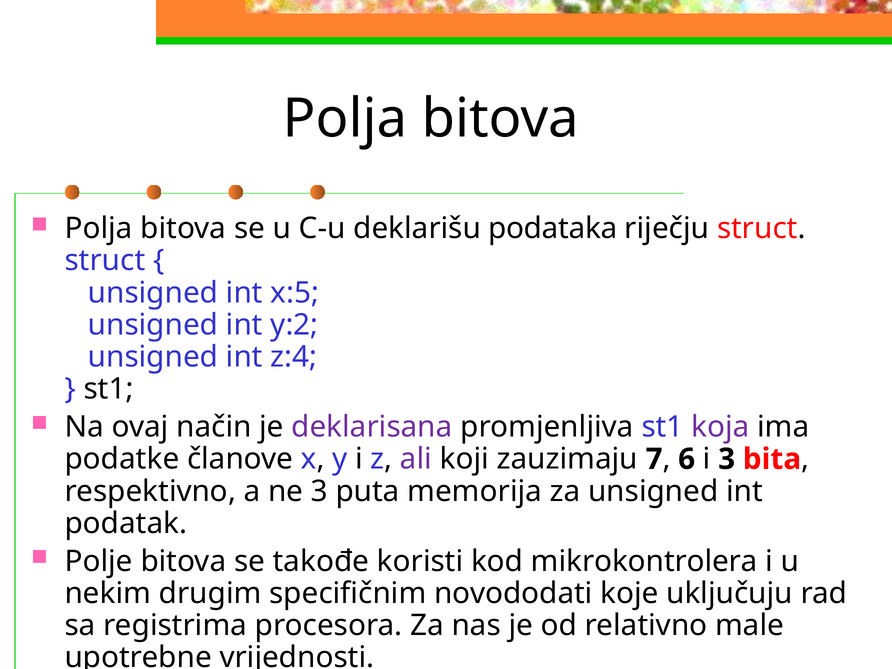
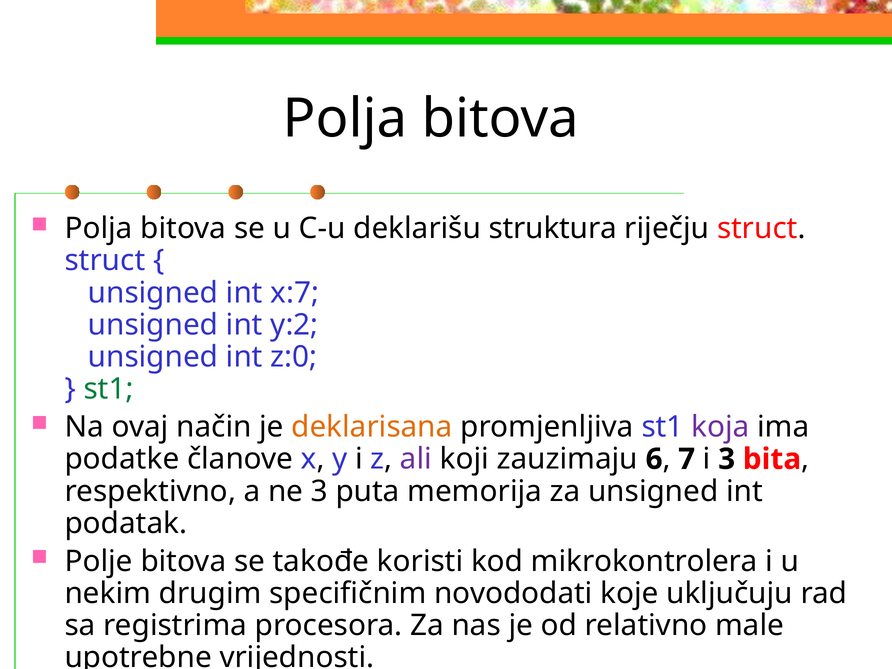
podataka: podataka -> struktura (553, 228)
x:5: x:5 -> x:7 (295, 293)
z:4: z:4 -> z:0 (294, 357)
st1 colour: black -> green (109, 389)
deklarisana colour: purple -> orange (372, 427)
7: 7 -> 6 (654, 459)
6: 6 -> 7 (687, 459)
